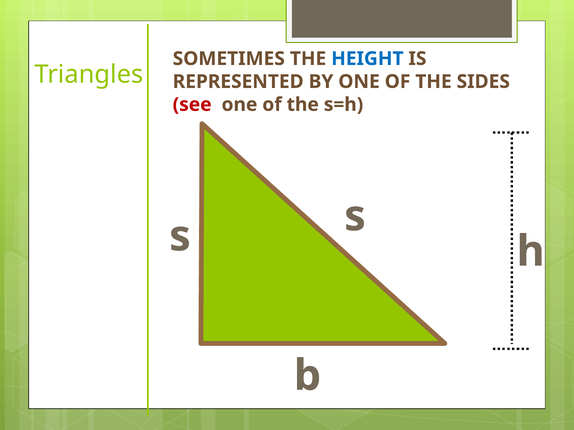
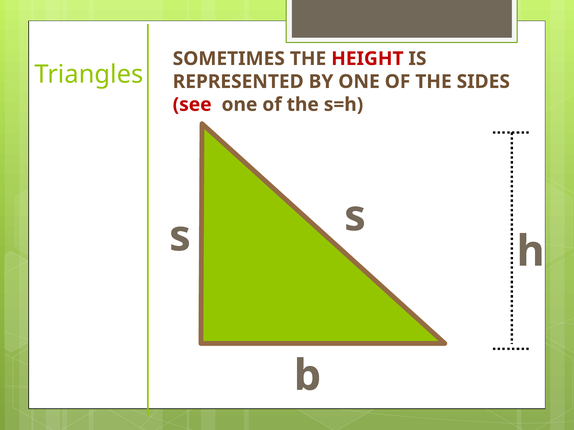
HEIGHT colour: blue -> red (367, 59)
